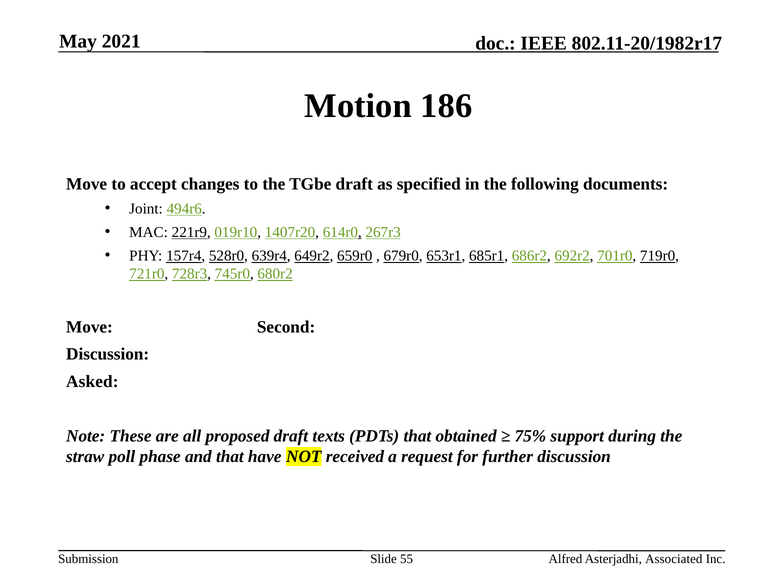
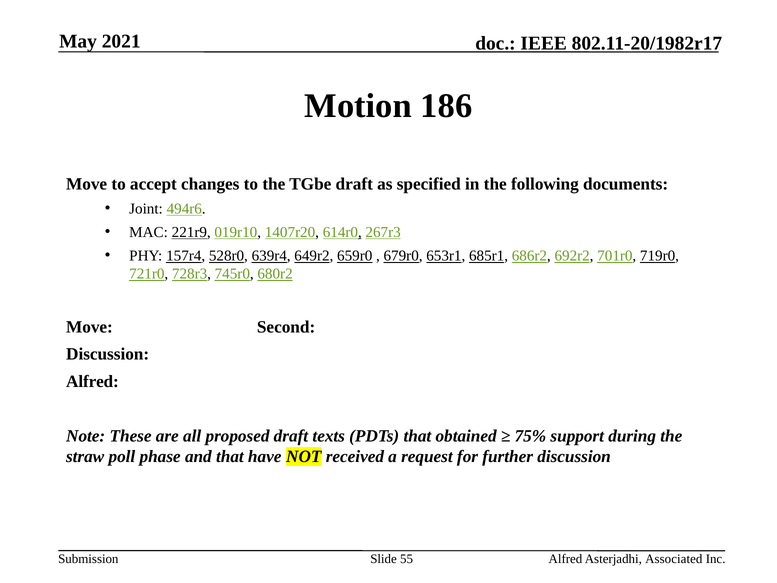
Asked: Asked -> Alfred (92, 381)
